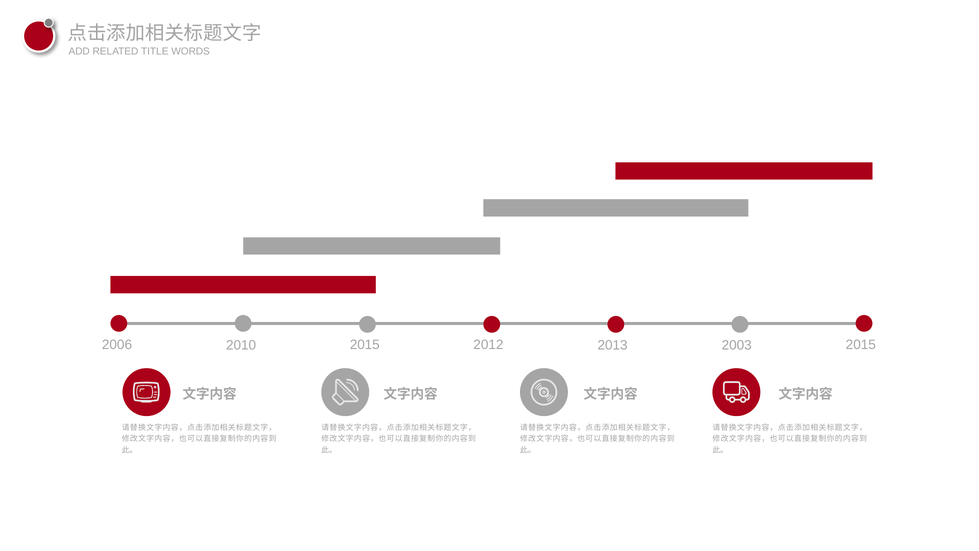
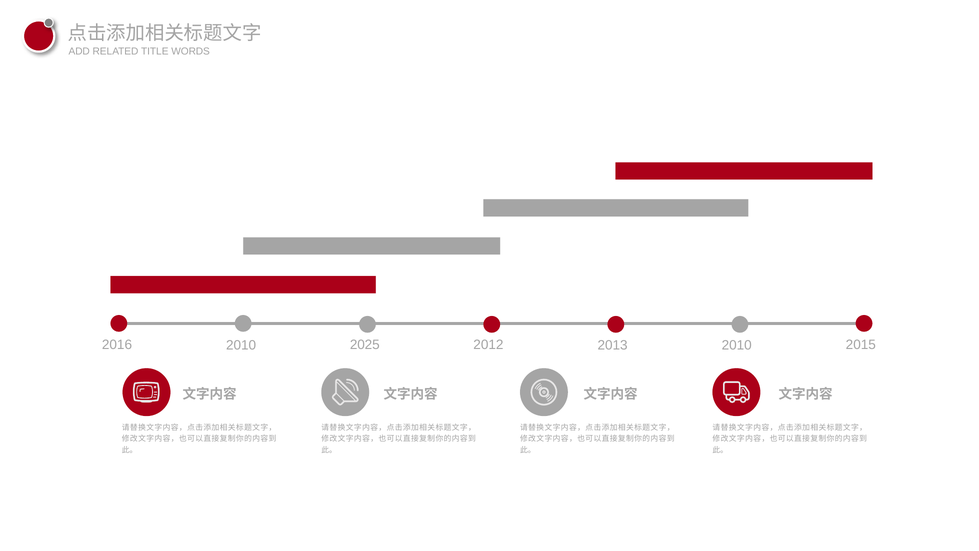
2015: 2015 -> 2025 (365, 344)
2006: 2006 -> 2016 (117, 345)
2003: 2003 -> 2010 (737, 345)
